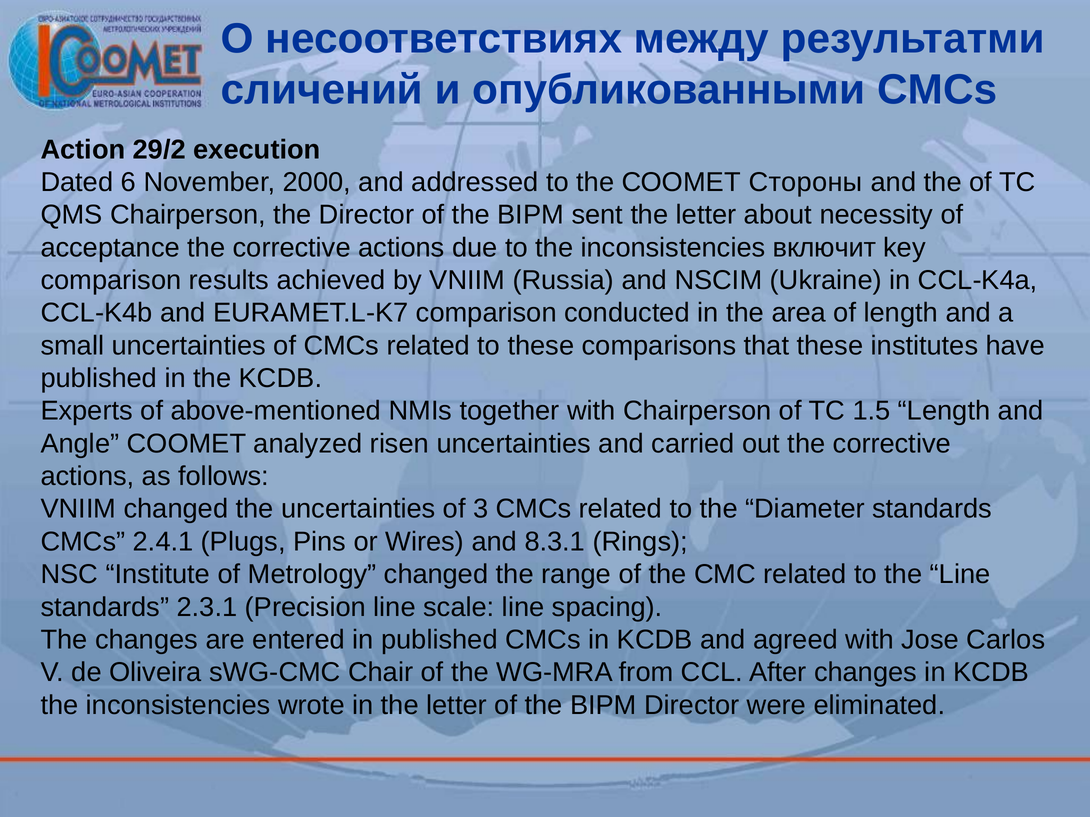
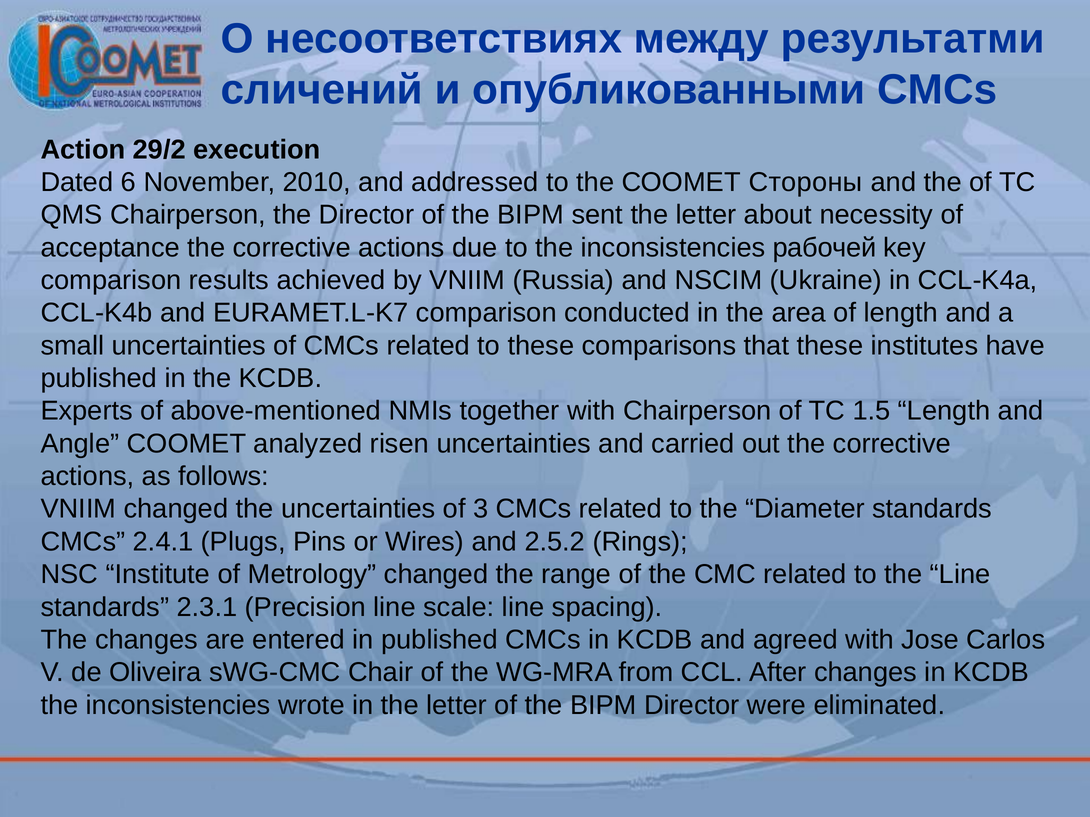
2000: 2000 -> 2010 (317, 182)
включит: включит -> рабочей (824, 248)
8.3.1: 8.3.1 -> 2.5.2 (555, 542)
